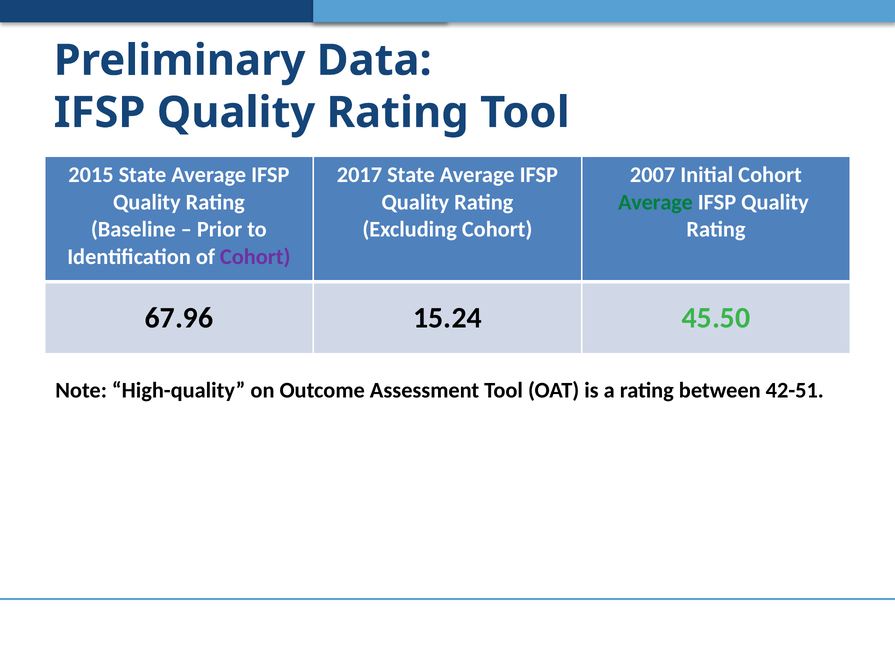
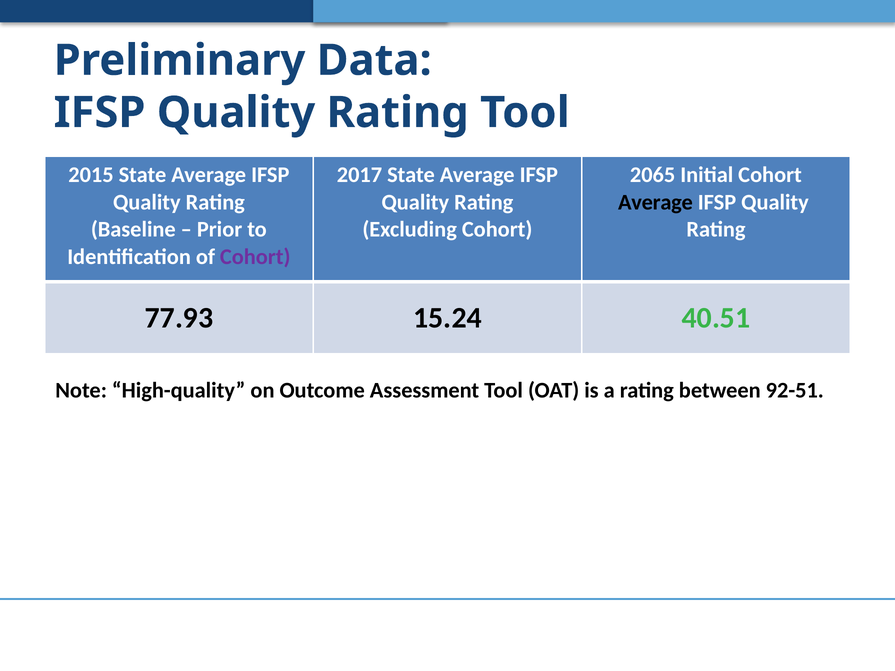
2007: 2007 -> 2065 (653, 175)
Average colour: green -> black (655, 202)
67.96: 67.96 -> 77.93 (179, 318)
45.50: 45.50 -> 40.51 (716, 318)
42-51: 42-51 -> 92-51 (795, 391)
